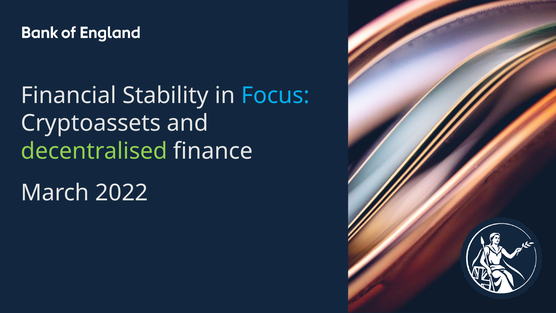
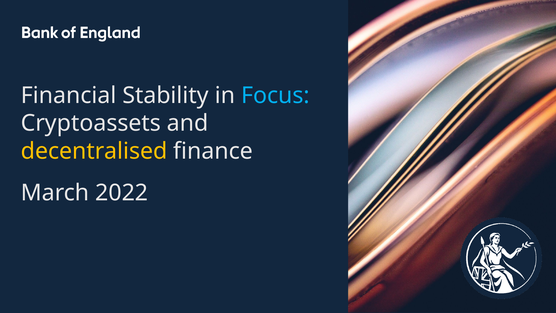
decentralised colour: light green -> yellow (94, 151)
